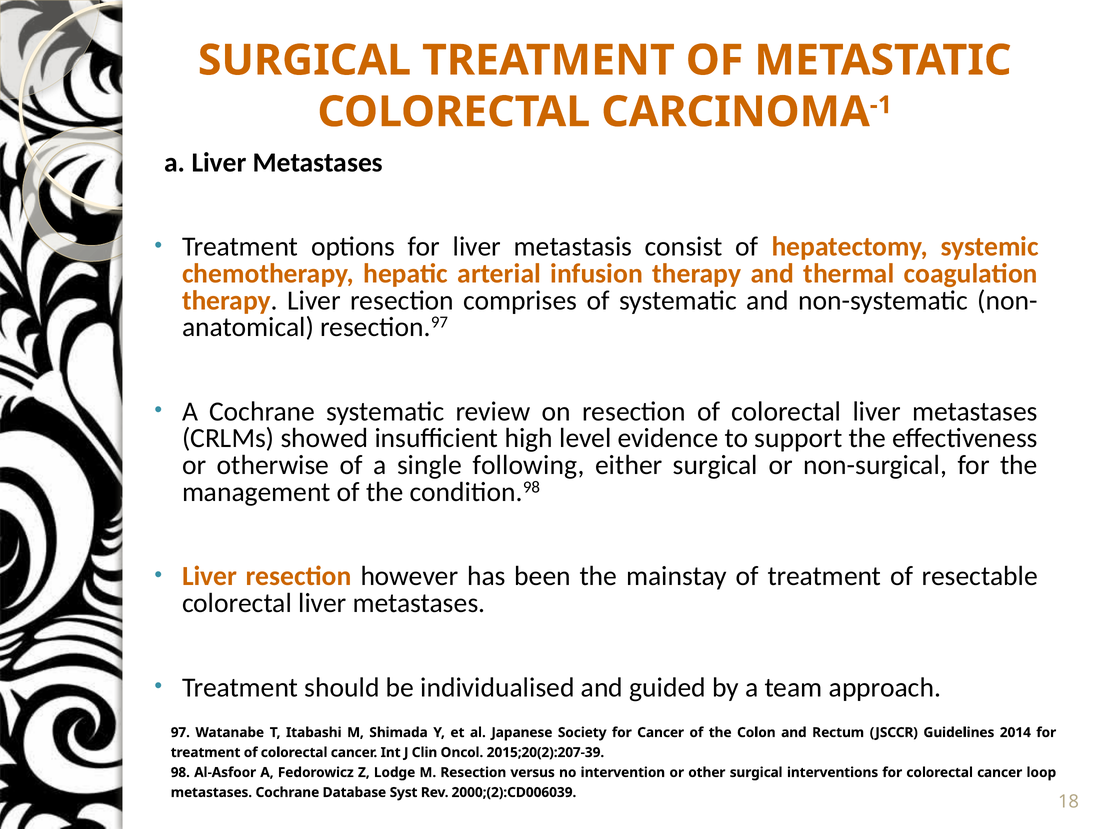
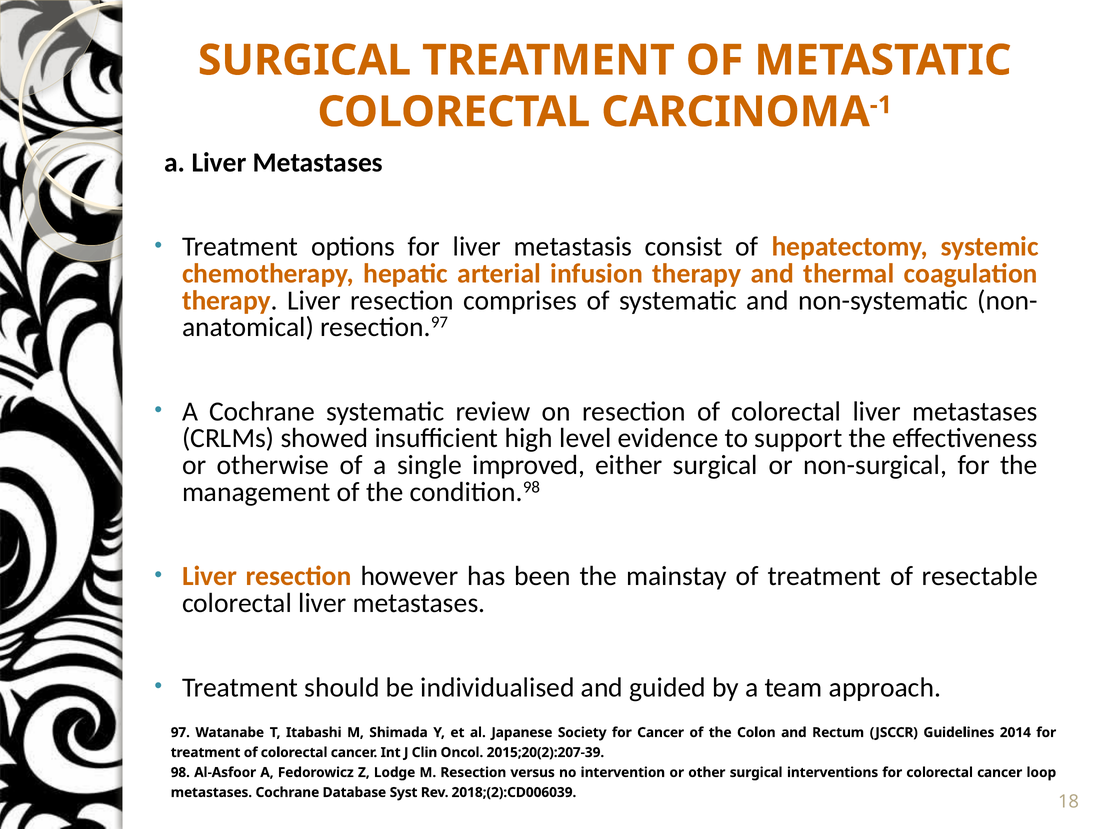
following: following -> improved (529, 465)
2000;(2):CD006039: 2000;(2):CD006039 -> 2018;(2):CD006039 (514, 792)
